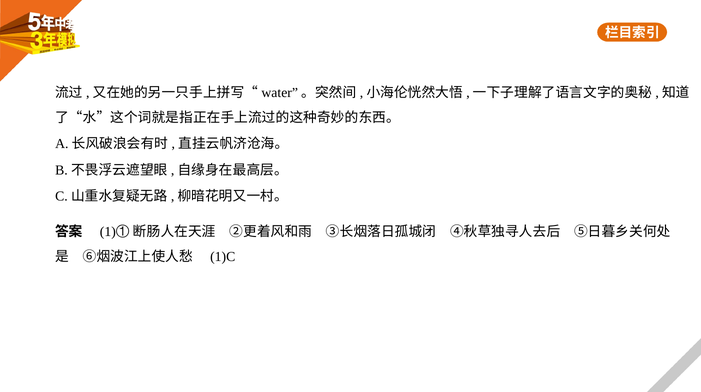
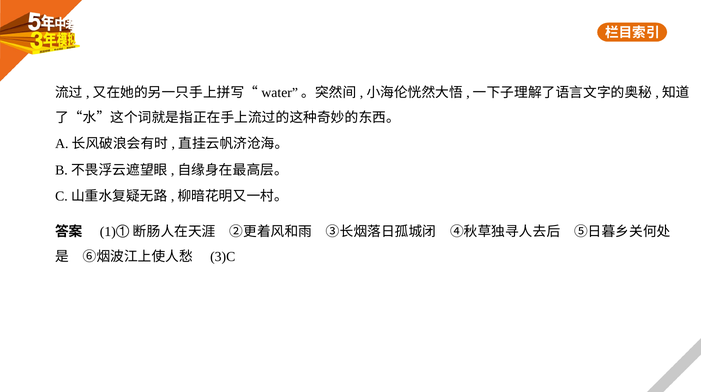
1)C: 1)C -> 3)C (223, 257)
